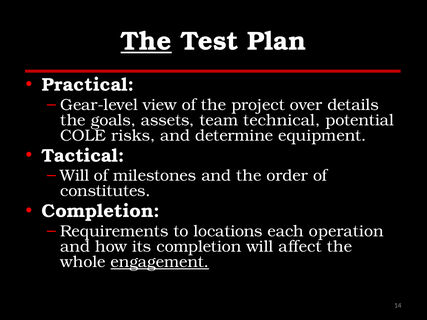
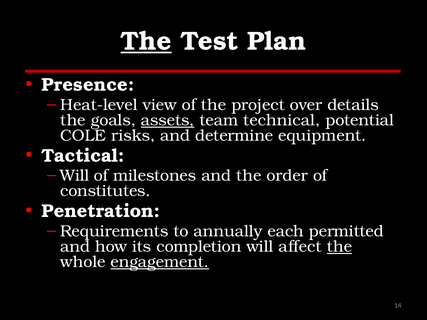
Practical: Practical -> Presence (88, 85)
Gear-level: Gear-level -> Heat-level (99, 105)
assets underline: none -> present (168, 120)
Completion: Completion -> Penetration (101, 211)
locations: locations -> annually (228, 231)
operation: operation -> permitted (346, 231)
the underline: none -> present (339, 247)
